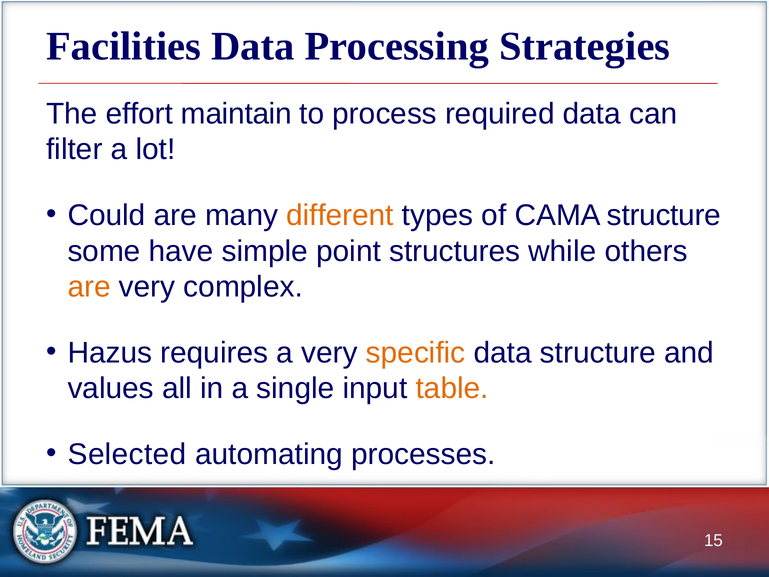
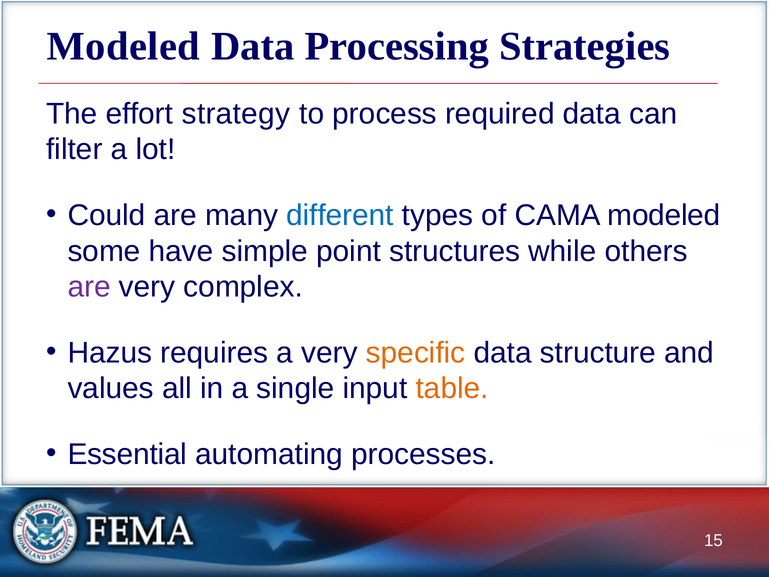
Facilities: Facilities -> Modeled (123, 46)
maintain: maintain -> strategy (236, 114)
different colour: orange -> blue (340, 215)
CAMA structure: structure -> modeled (664, 215)
are colour: orange -> purple (89, 287)
Selected: Selected -> Essential (127, 454)
